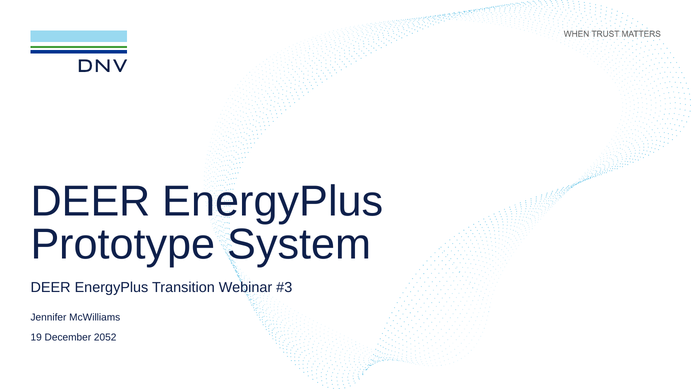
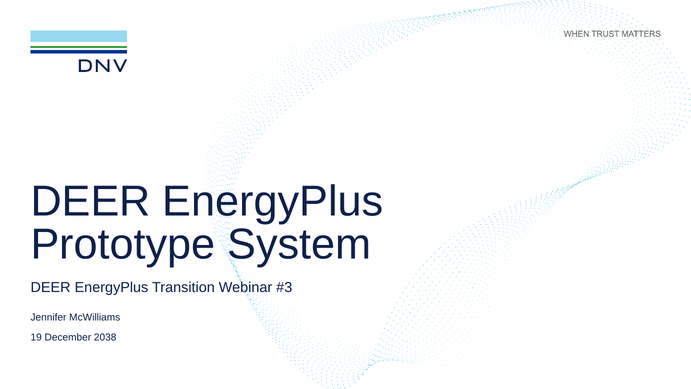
2052: 2052 -> 2038 (105, 337)
